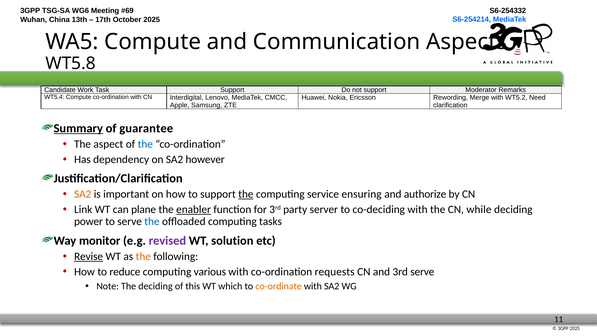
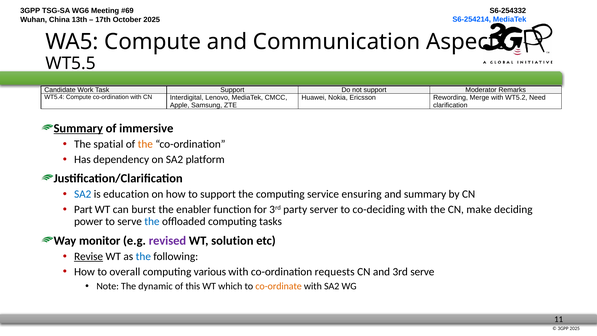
WT5.8: WT5.8 -> WT5.5 (71, 63)
guarantee: guarantee -> immersive (146, 128)
aspect: aspect -> spatial (108, 144)
the colour: blue -> orange (145, 144)
however: however -> platform (205, 159)
SA2 colour: orange -> blue (83, 194)
important: important -> education (126, 194)
the underline: present -> none (246, 194)
and authorize: authorize -> summary (425, 194)
Link: Link -> Part (83, 209)
plane: plane -> burst (144, 209)
enabler underline: present -> none (194, 209)
while: while -> make (479, 209)
the colour: orange -> blue (143, 256)
reduce: reduce -> overall (125, 271)
The deciding: deciding -> dynamic (155, 286)
